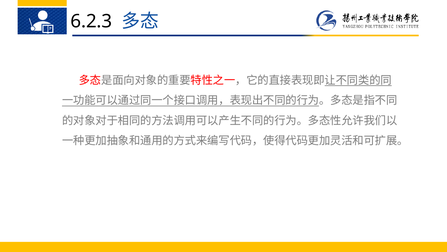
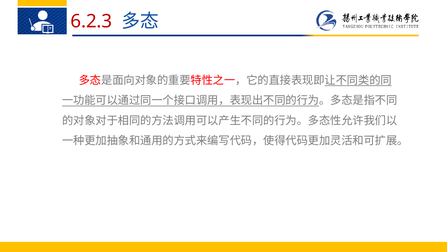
6.2.3 colour: black -> red (91, 21)
